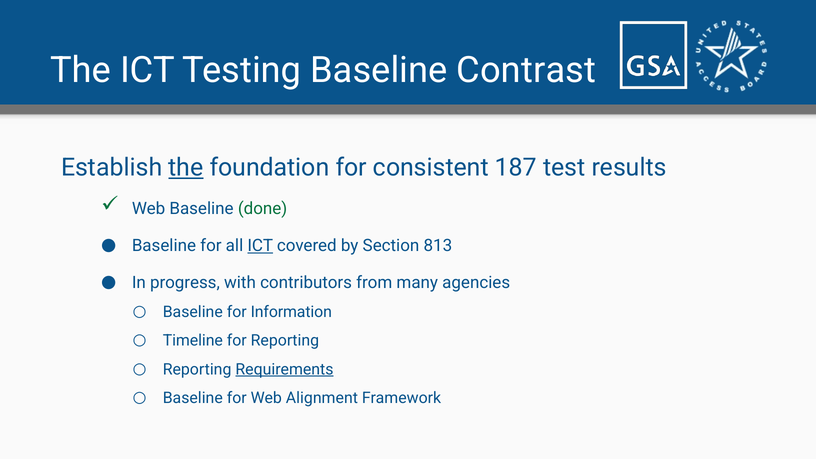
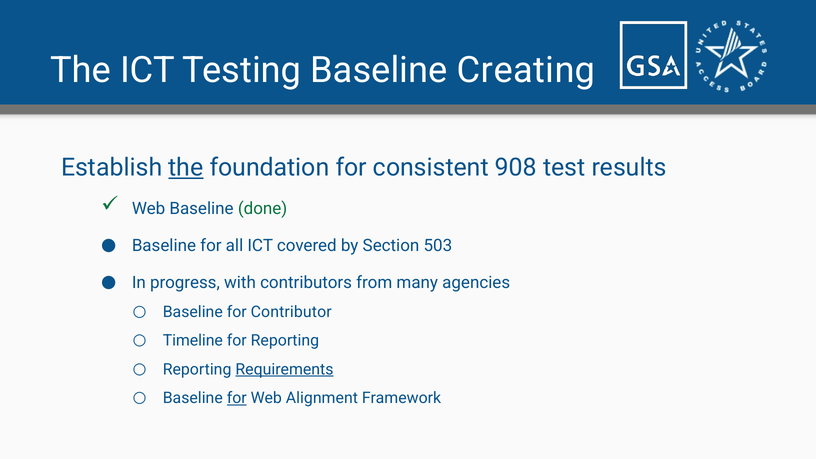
Contrast: Contrast -> Creating (526, 70)
187: 187 -> 908 (516, 167)
ICT underline: present -> none (260, 246)
813: 813 -> 503 (438, 246)
Information: Information -> Contributor (291, 312)
for underline: none -> present (237, 398)
